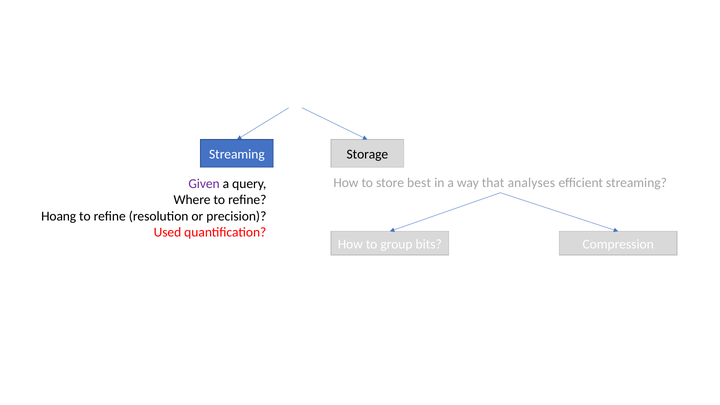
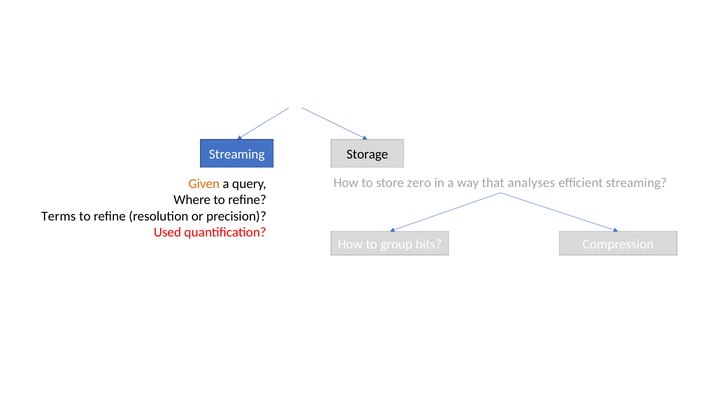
best: best -> zero (419, 183)
Given colour: purple -> orange (204, 184)
Hoang: Hoang -> Terms (59, 216)
